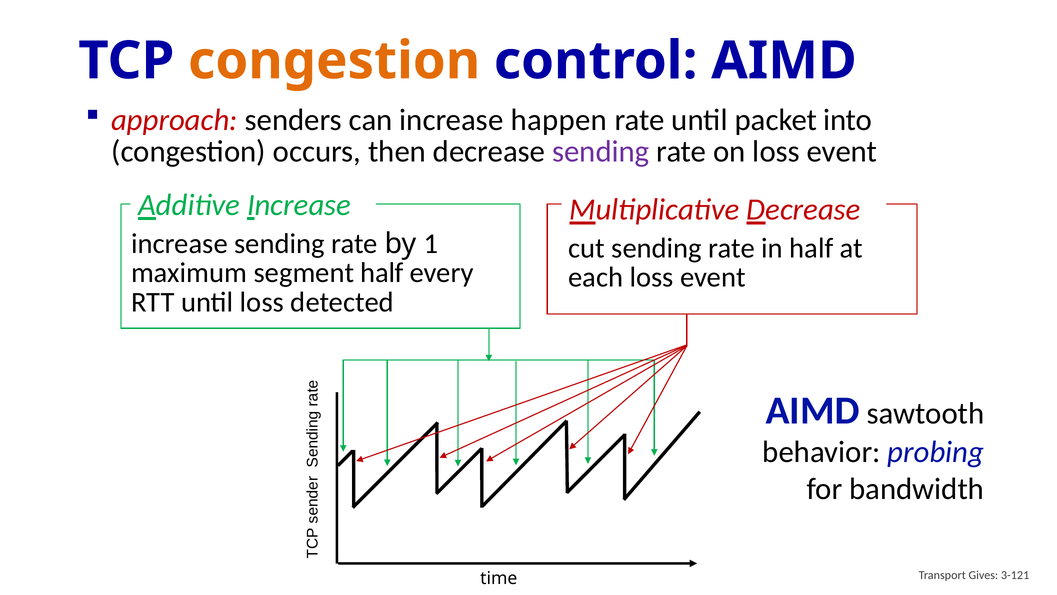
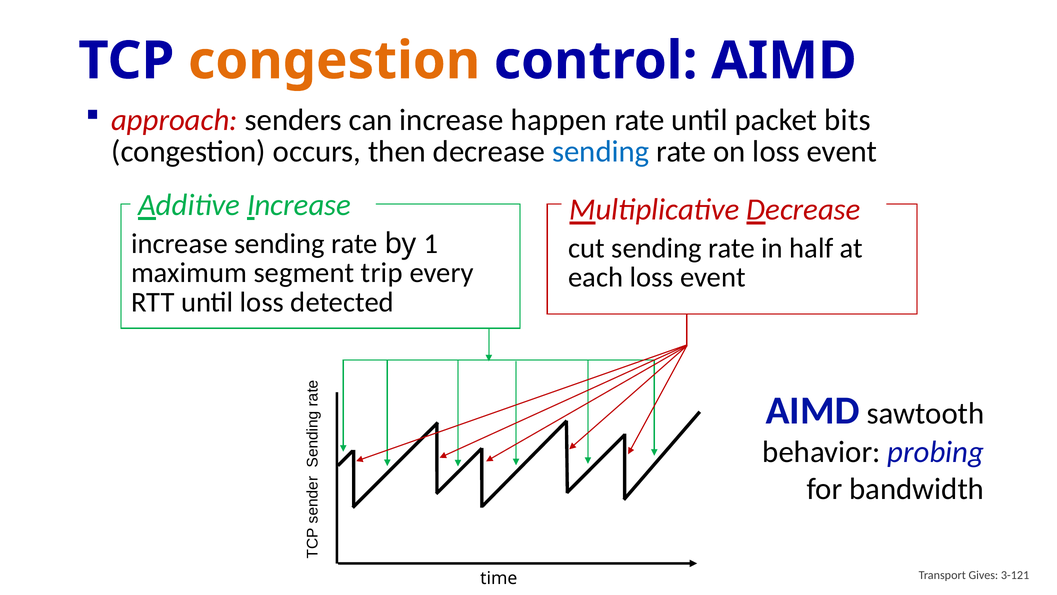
into: into -> bits (847, 120)
sending colour: purple -> blue (601, 152)
segment half: half -> trip (382, 273)
